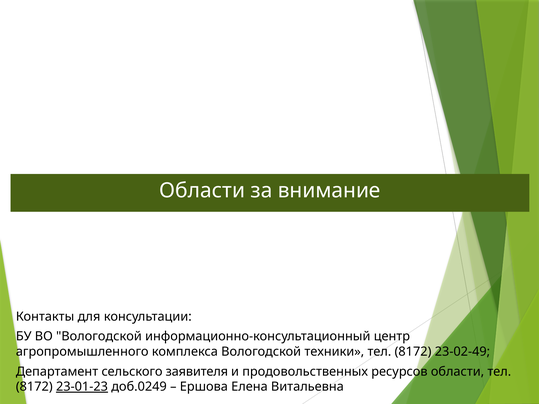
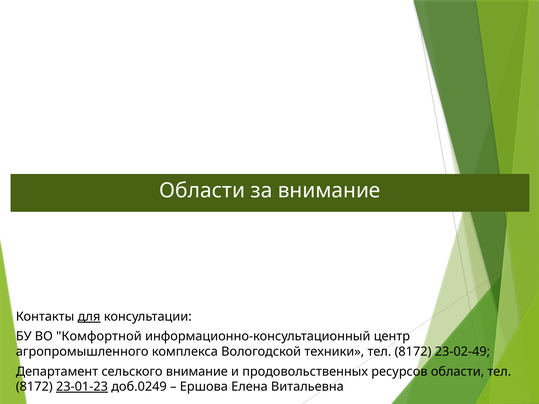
для underline: none -> present (89, 317)
ВО Вологодской: Вологодской -> Комфортной (99, 337)
сельского заявителя: заявителя -> внимание (197, 372)
